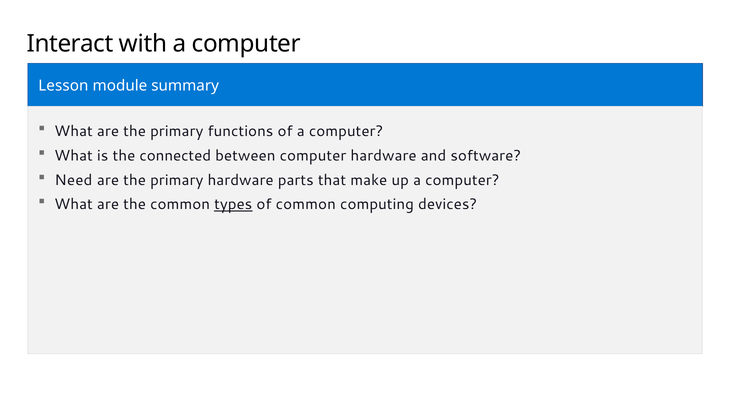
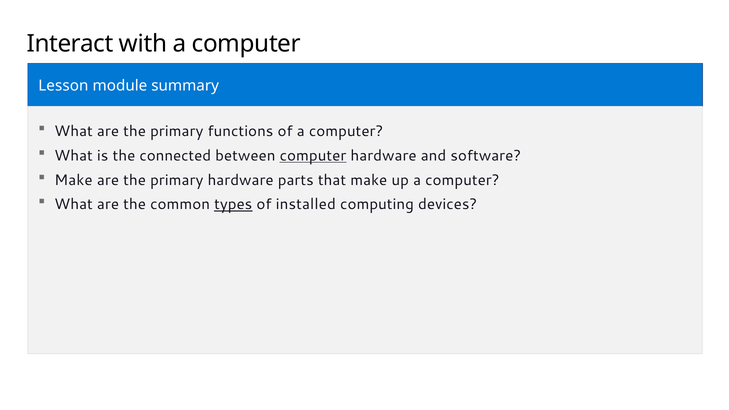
computer underline: none -> present (313, 156)
Need: Need -> Make (73, 180)
of common: common -> installed (306, 204)
